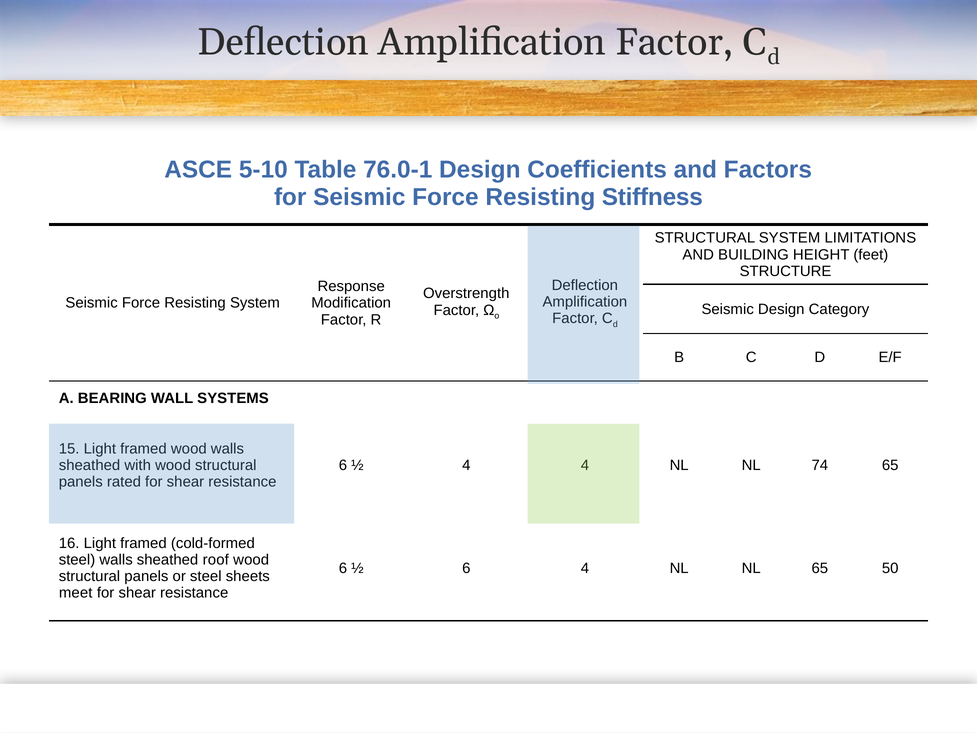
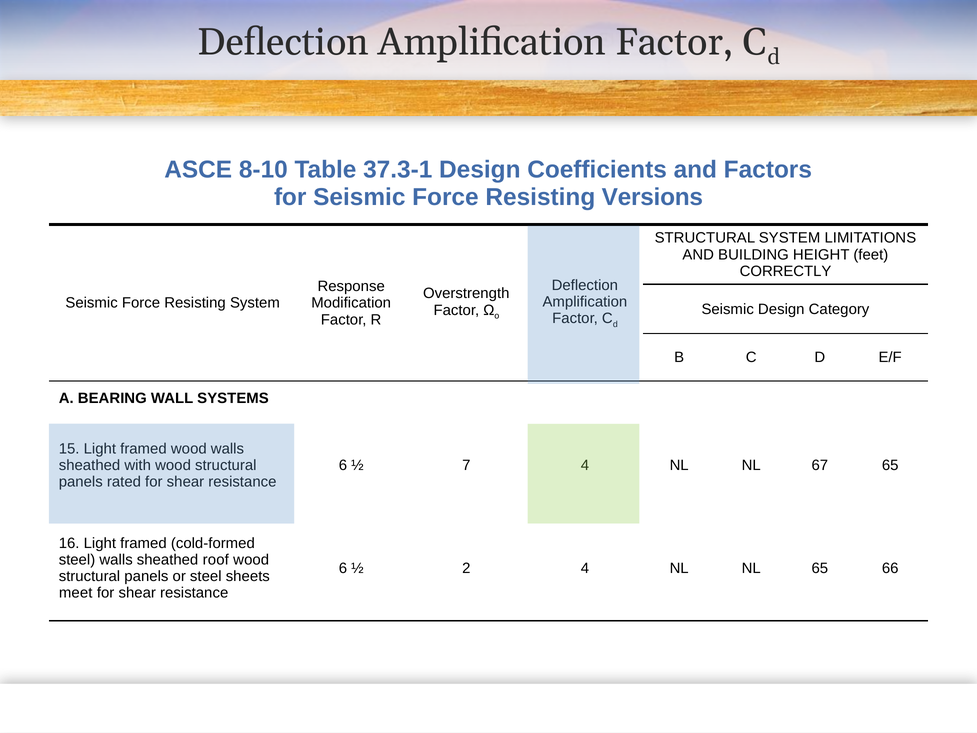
5-10: 5-10 -> 8-10 (263, 170)
76.0-1: 76.0-1 -> 37.3-1 (398, 170)
Stiffness: Stiffness -> Versions (652, 197)
STRUCTURE: STRUCTURE -> CORRECTLY (786, 271)
½ 4: 4 -> 7 (466, 465)
74: 74 -> 67 (820, 465)
½ 6: 6 -> 2 (466, 568)
50: 50 -> 66 (890, 568)
